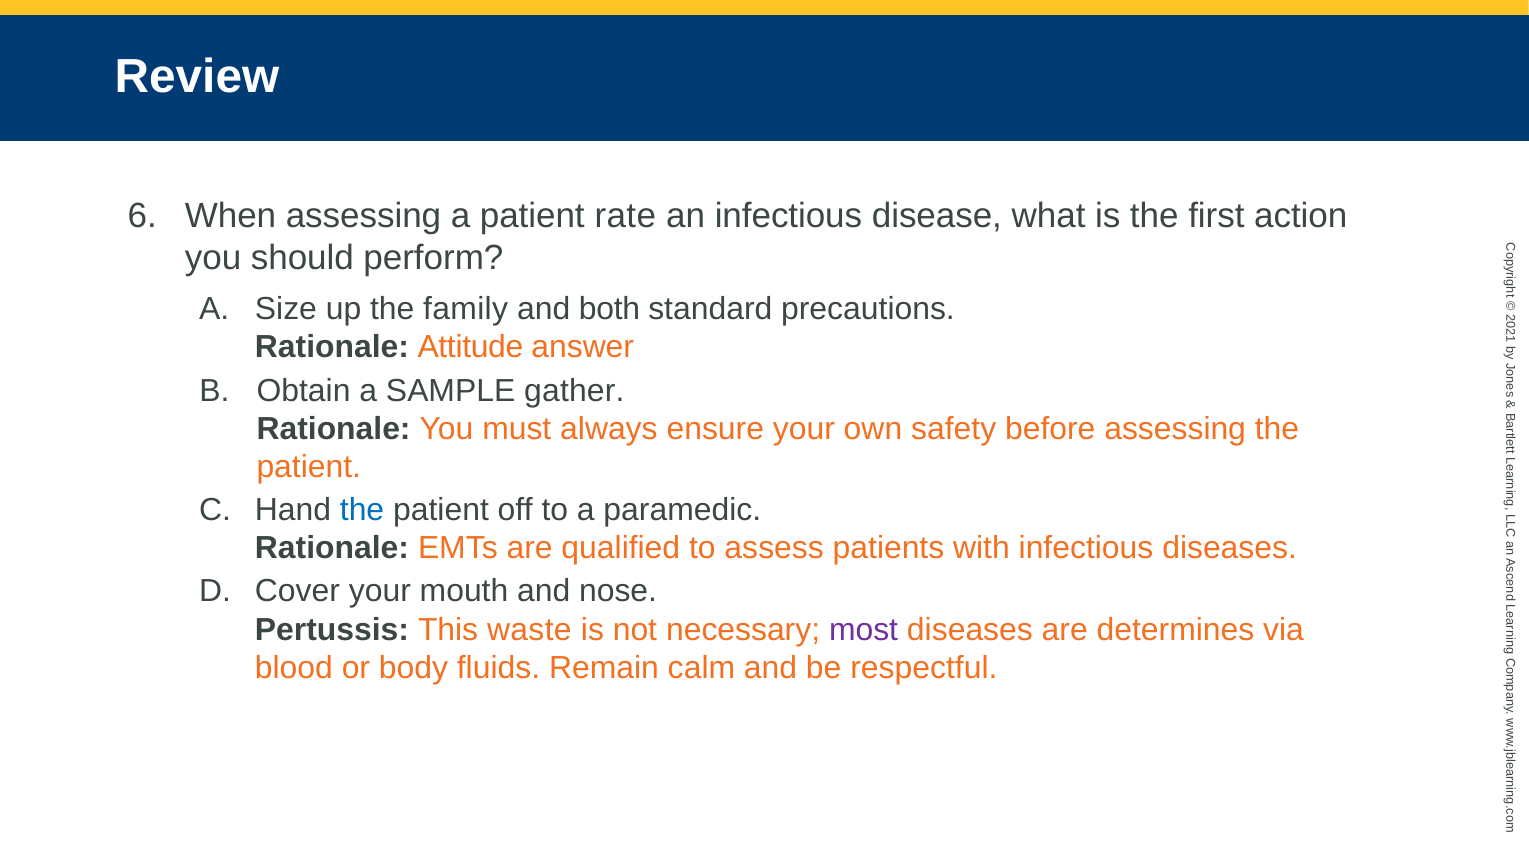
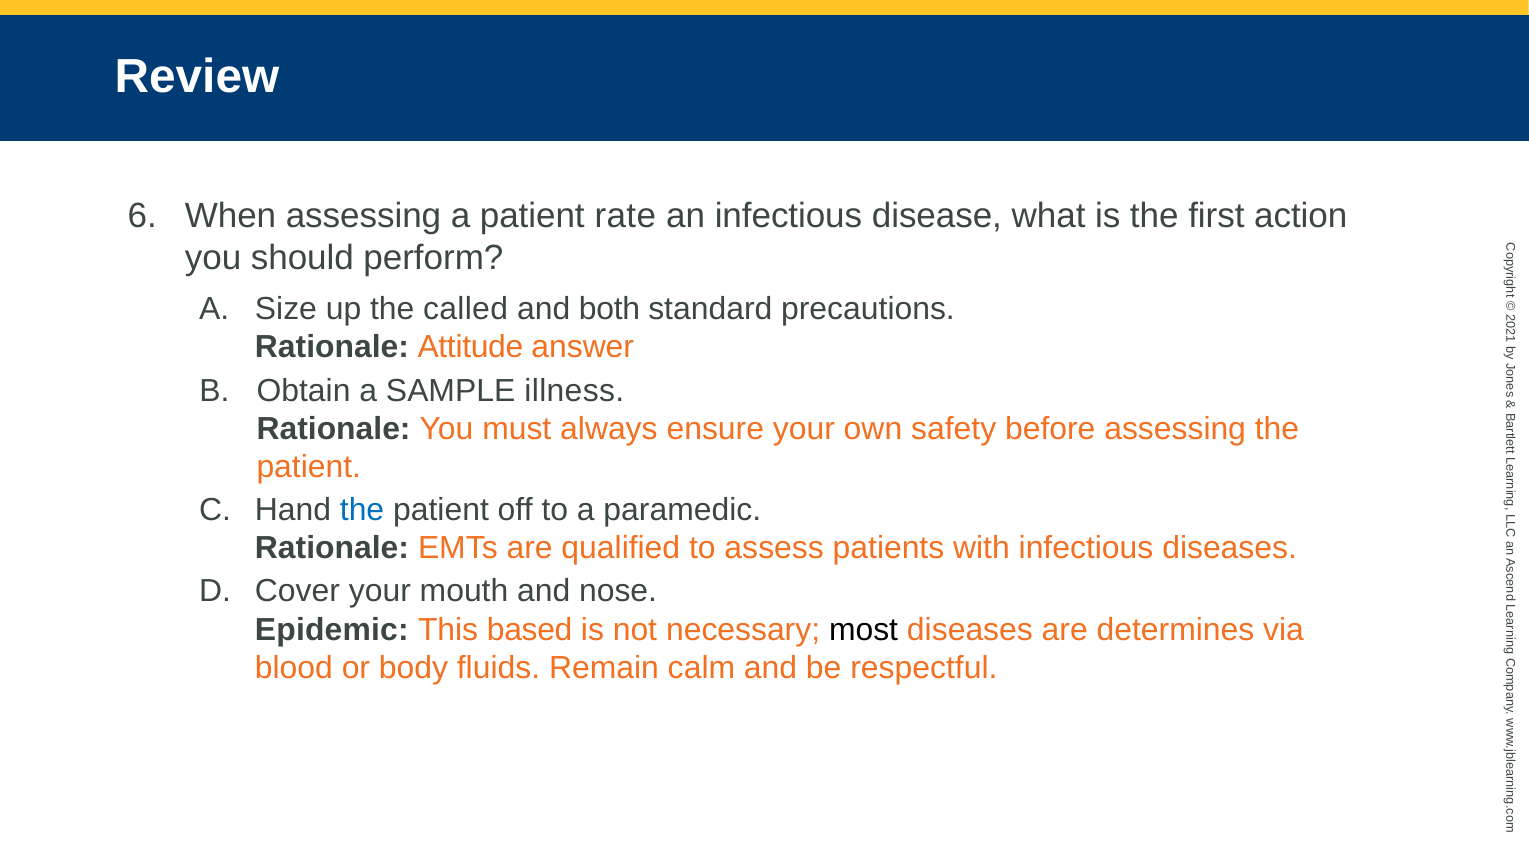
family: family -> called (466, 309)
gather: gather -> illness (574, 391)
Pertussis: Pertussis -> Epidemic (332, 630)
waste: waste -> based (530, 630)
most colour: purple -> black (864, 630)
